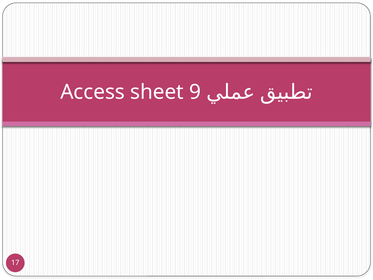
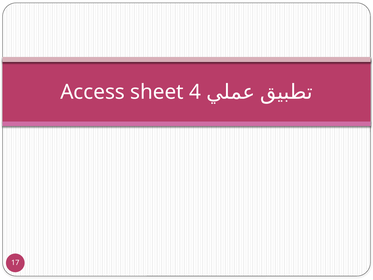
9: 9 -> 4 (195, 92)
